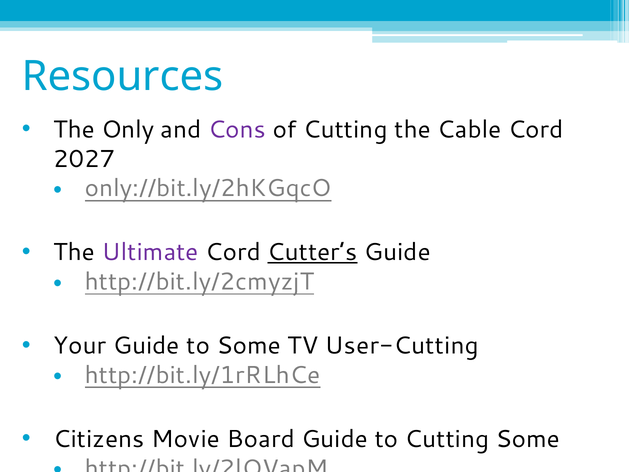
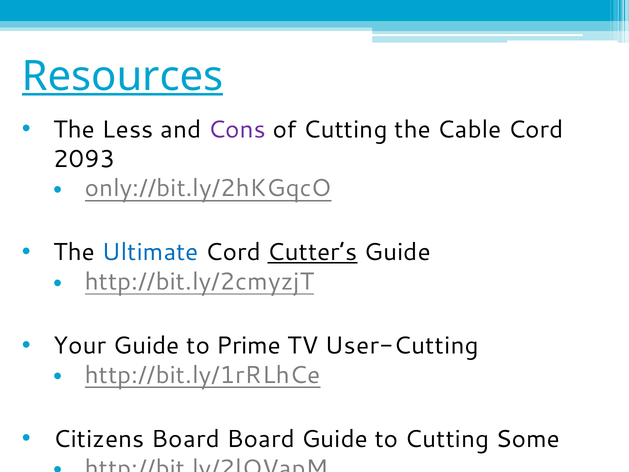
Resources underline: none -> present (123, 76)
Only: Only -> Less (128, 130)
2027: 2027 -> 2093 (84, 159)
Ultimate colour: purple -> blue (150, 252)
to Some: Some -> Prime (249, 346)
Citizens Movie: Movie -> Board (186, 439)
